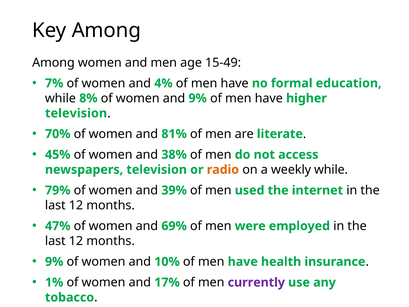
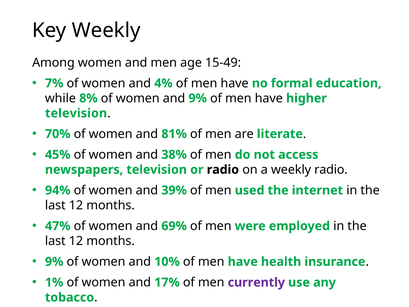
Key Among: Among -> Weekly (106, 30)
radio colour: orange -> black (223, 170)
weekly while: while -> radio (331, 170)
79%: 79% -> 94% (58, 190)
